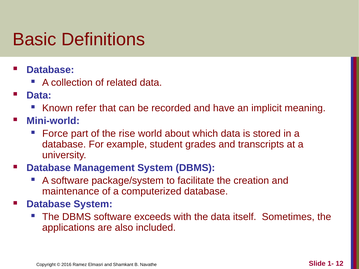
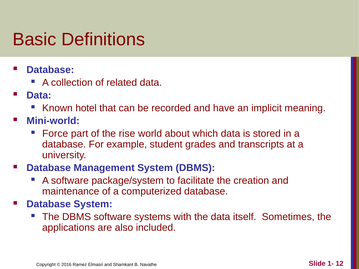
refer: refer -> hotel (86, 108)
exceeds: exceeds -> systems (153, 217)
